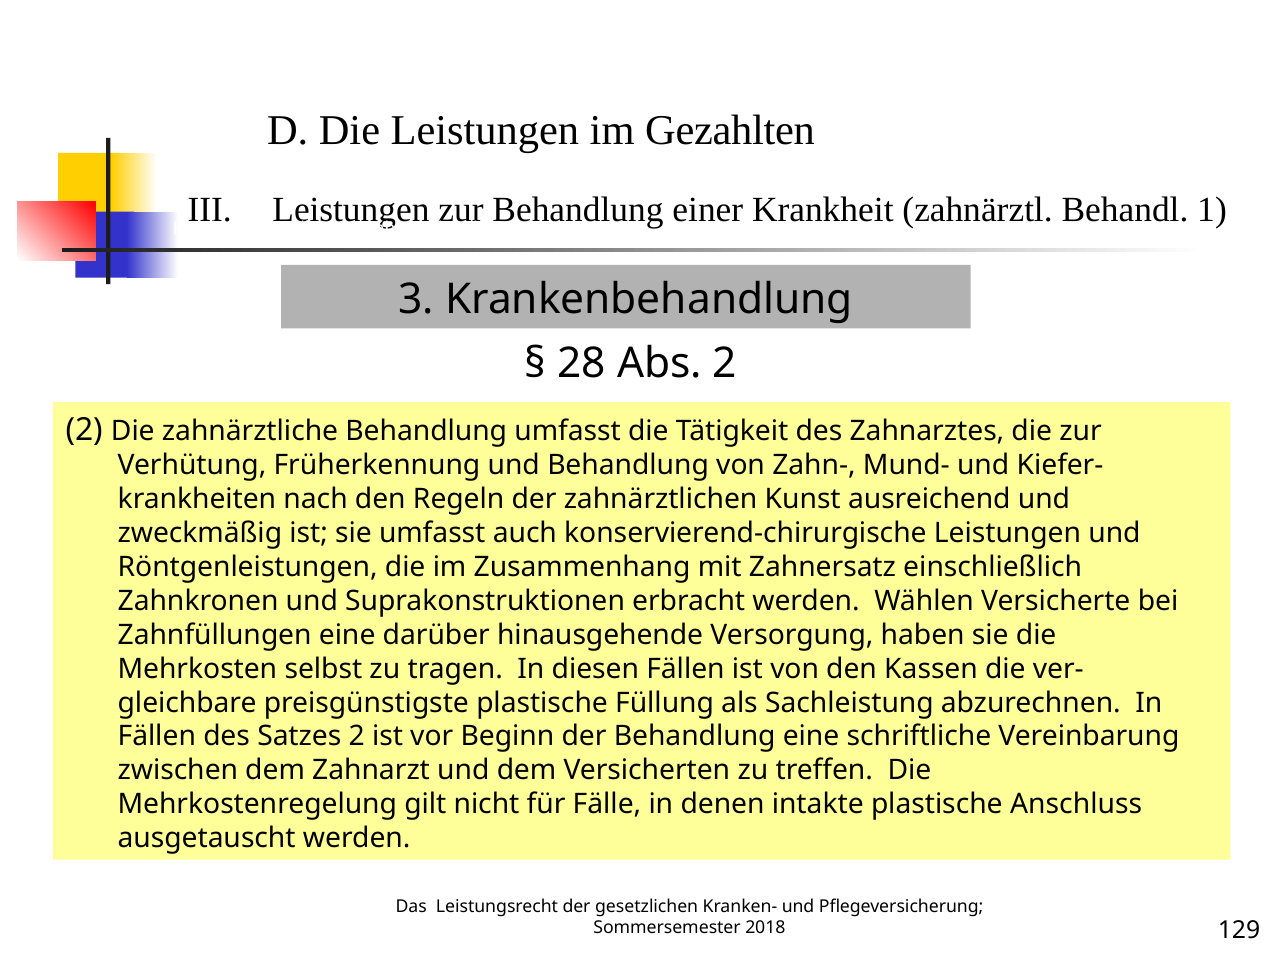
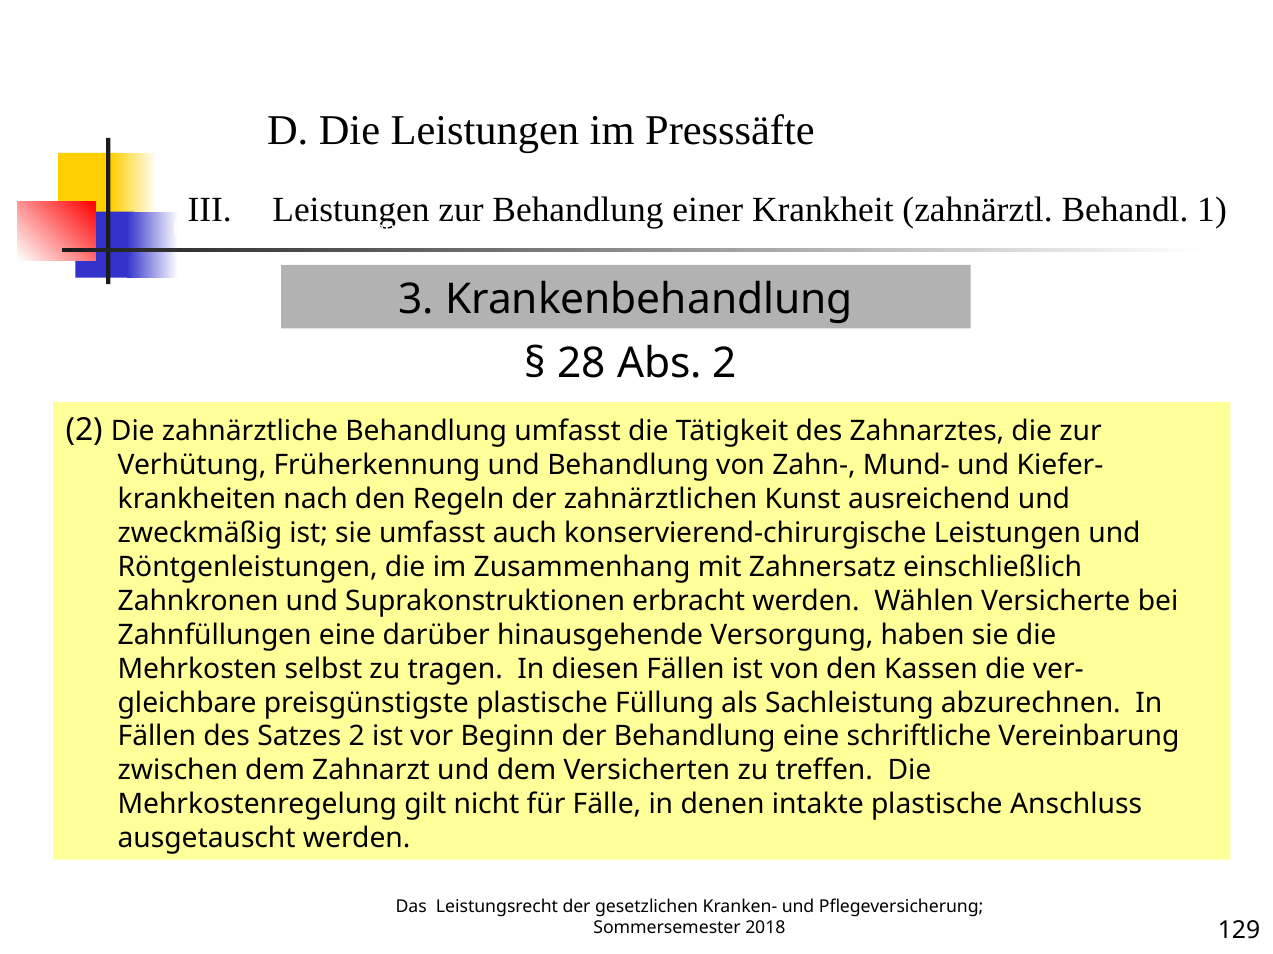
Gezahlten: Gezahlten -> Presssäfte (730, 130)
